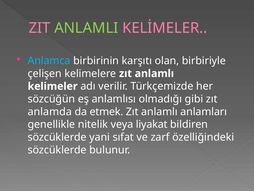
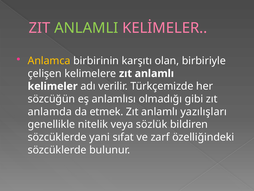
Anlamca colour: light blue -> yellow (49, 61)
anlamları: anlamları -> yazılışları (204, 111)
liyakat: liyakat -> sözlük (152, 124)
